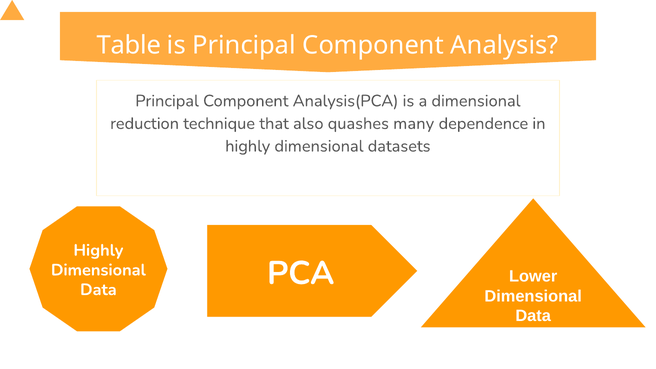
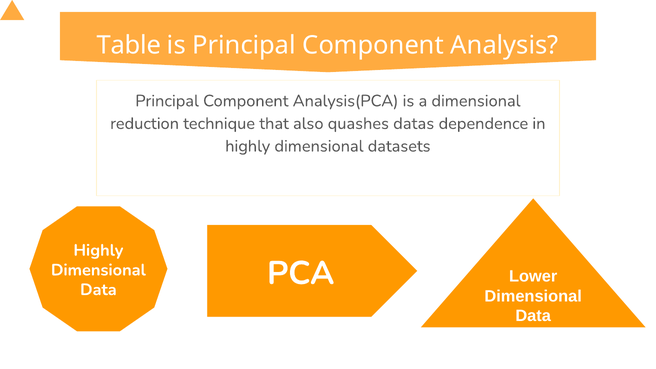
many: many -> datas (414, 124)
